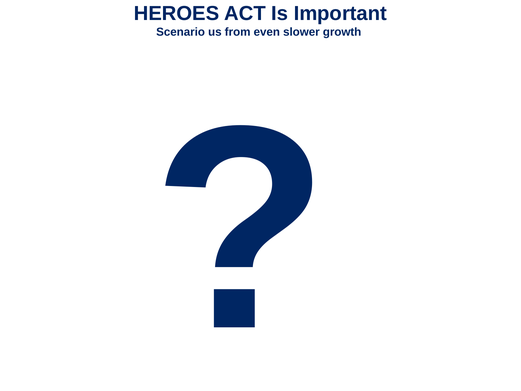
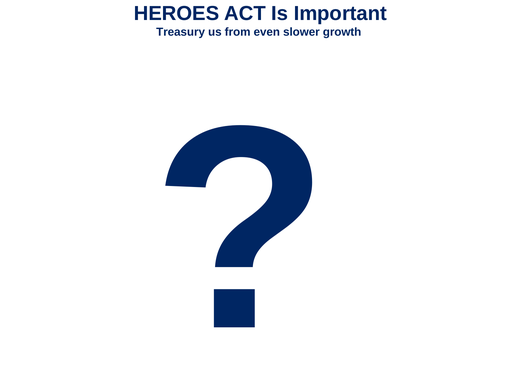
Scenario: Scenario -> Treasury (181, 32)
